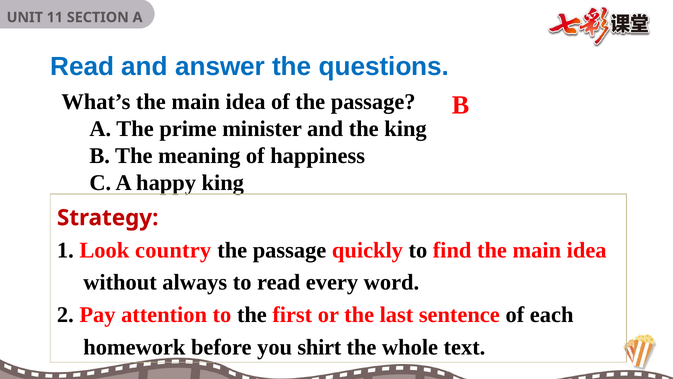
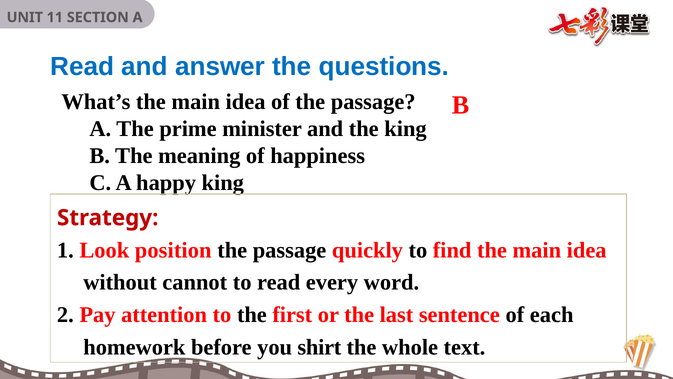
country: country -> position (173, 250)
always: always -> cannot (195, 282)
